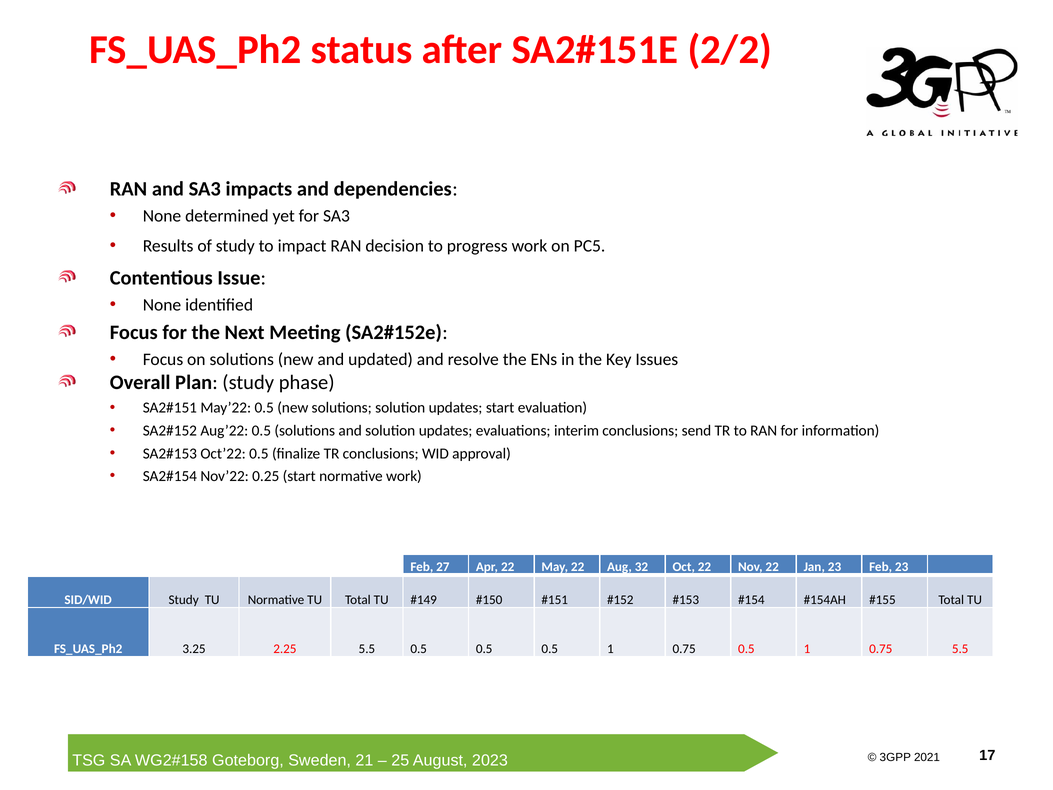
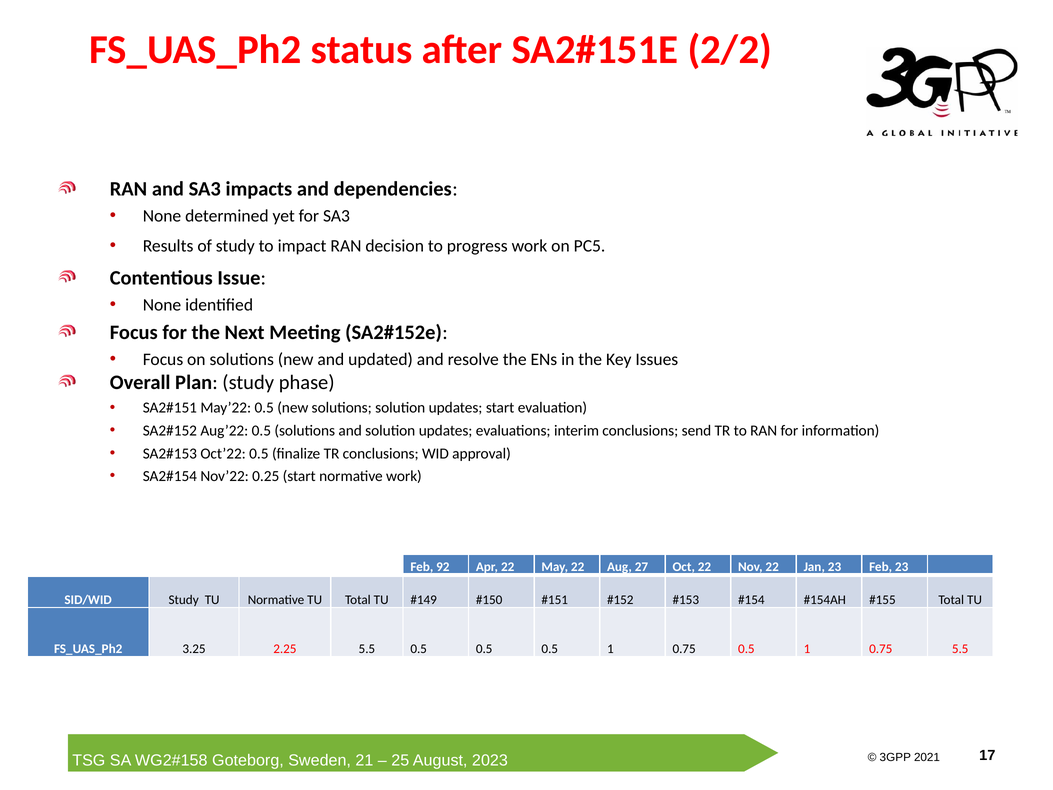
27: 27 -> 92 (443, 567)
32: 32 -> 27 (641, 567)
